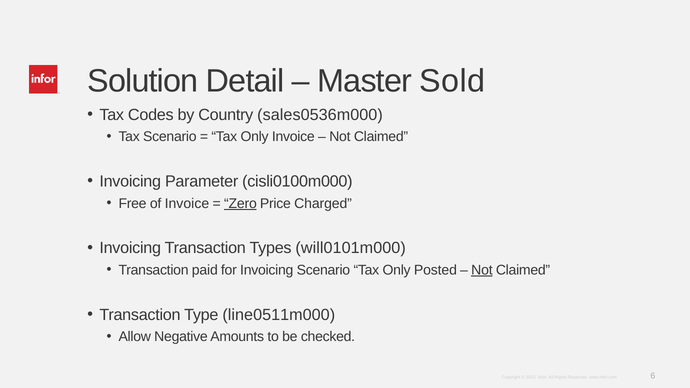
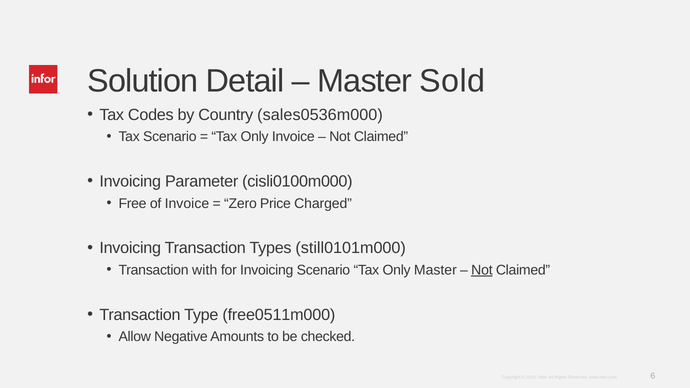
Zero underline: present -> none (240, 203)
will0101m000: will0101m000 -> still0101m000 (351, 248)
paid: paid -> with (205, 270)
Only Posted: Posted -> Master (435, 270)
line0511m000: line0511m000 -> free0511m000 (279, 315)
